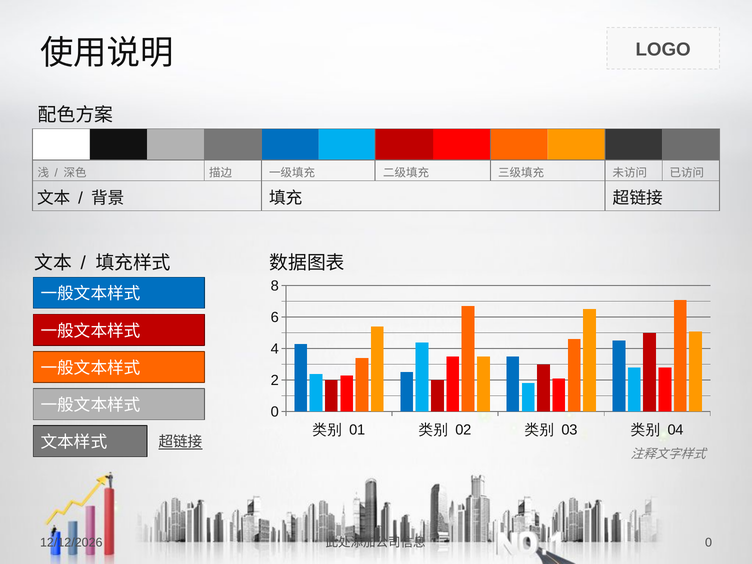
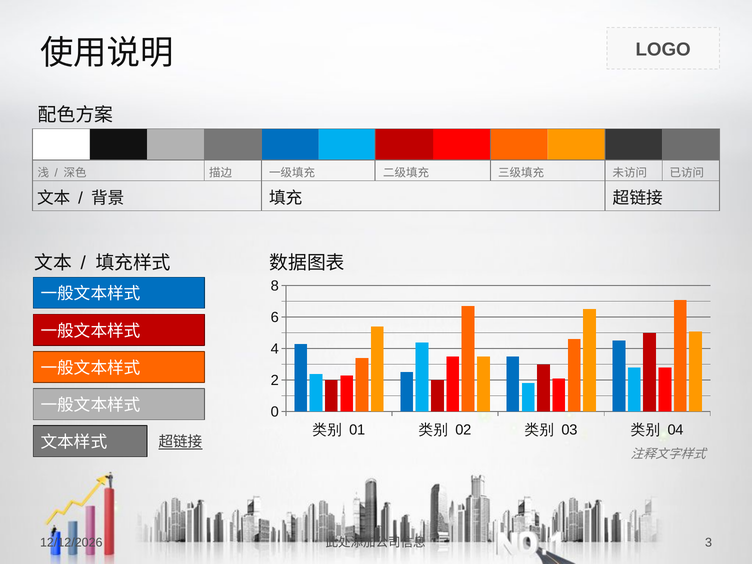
0: 0 -> 3 (709, 543)
